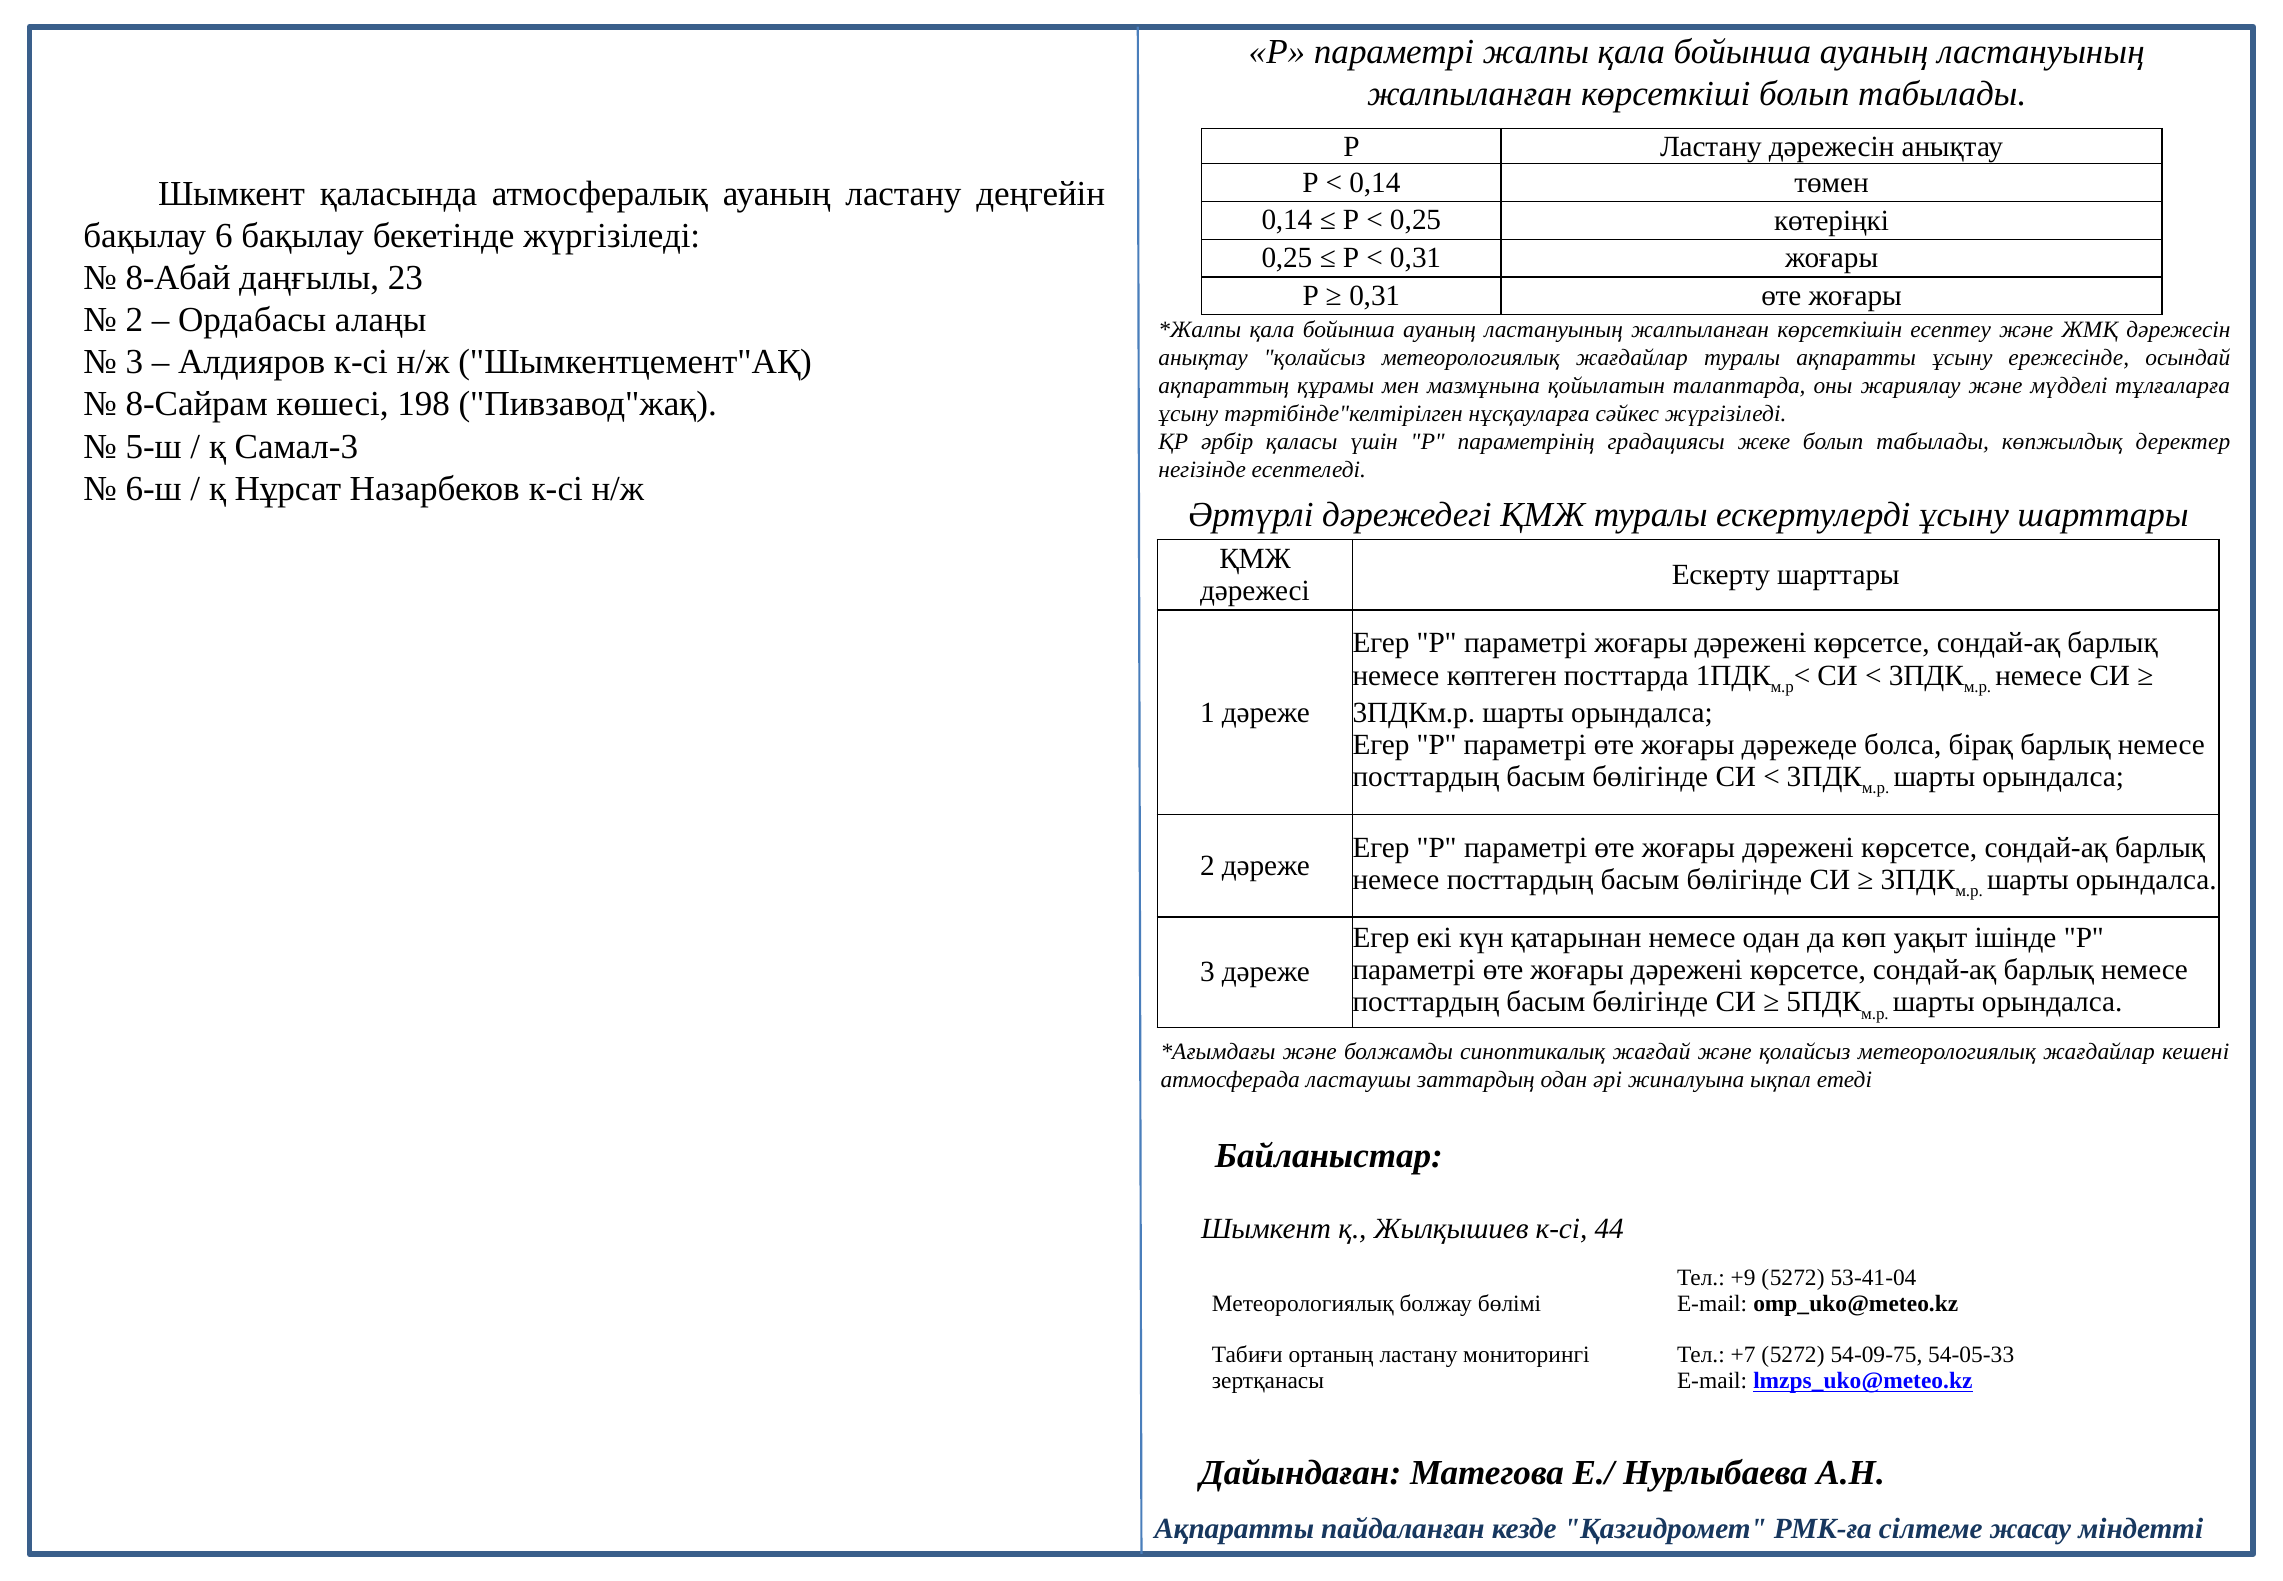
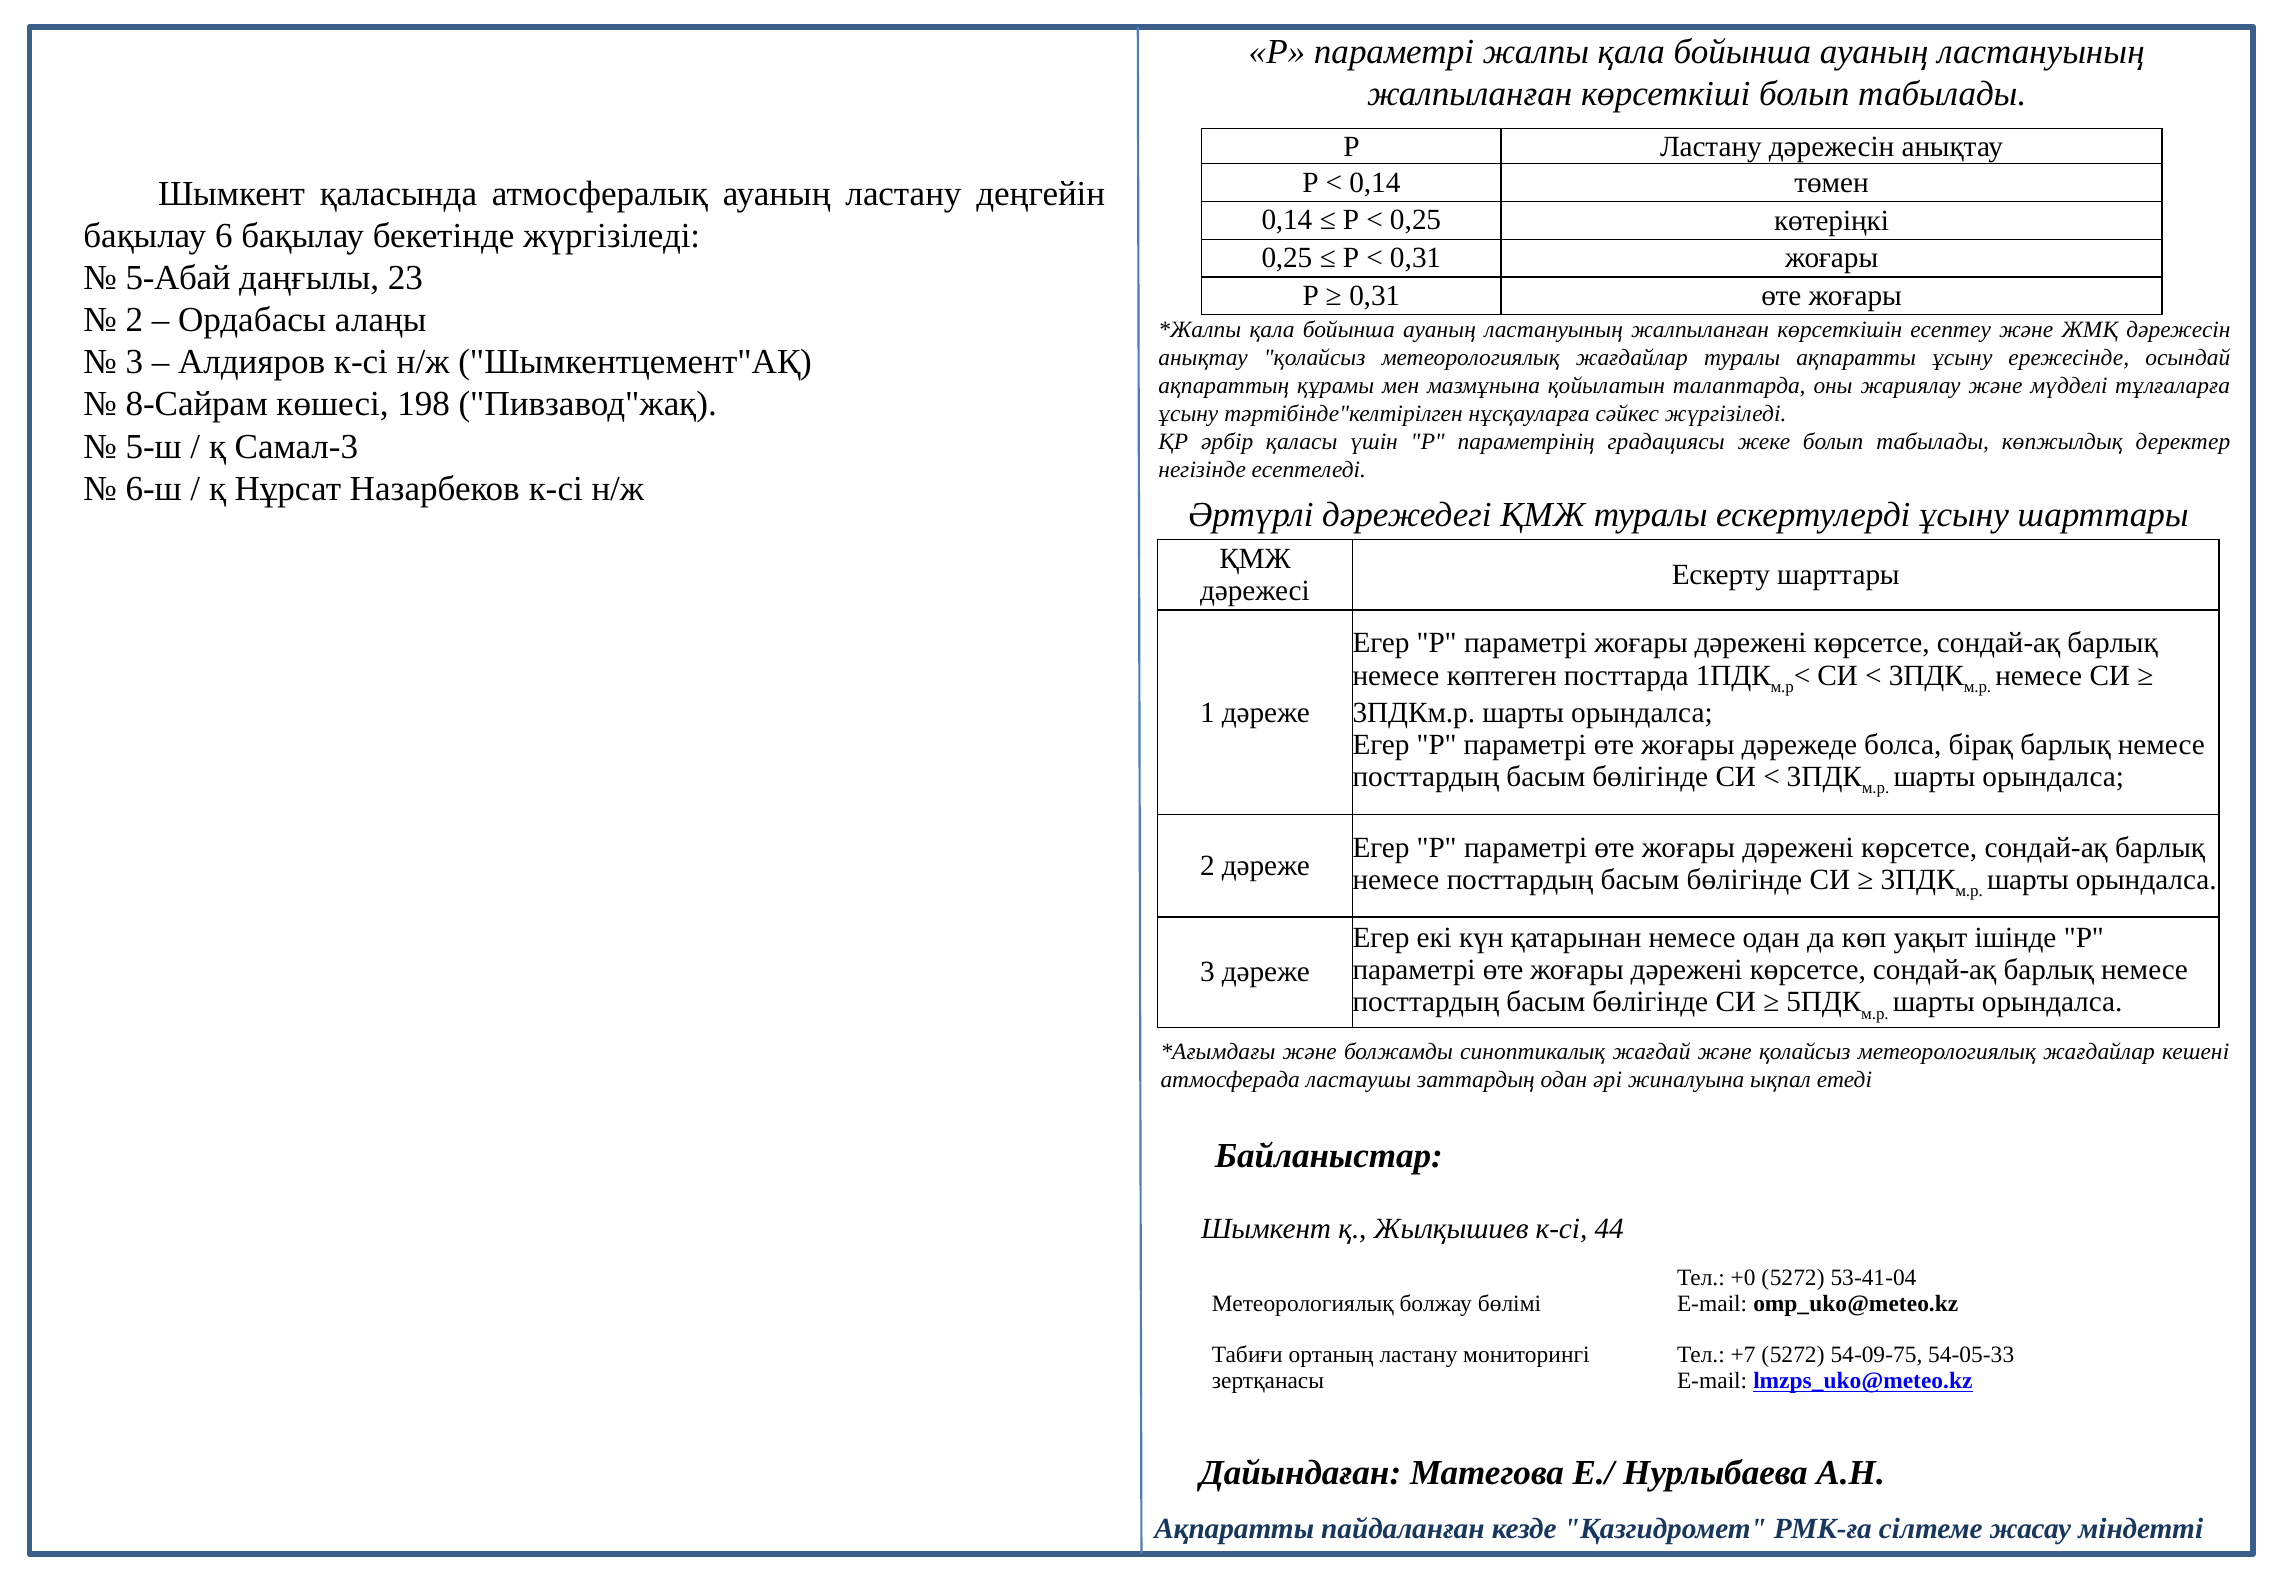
8-Абай: 8-Абай -> 5-Абай (178, 278)
+9: +9 -> +0 (1743, 1277)
